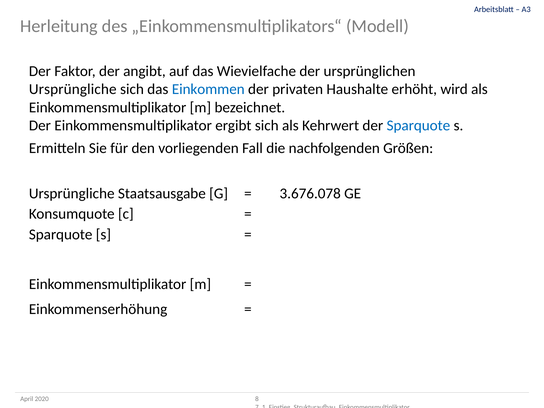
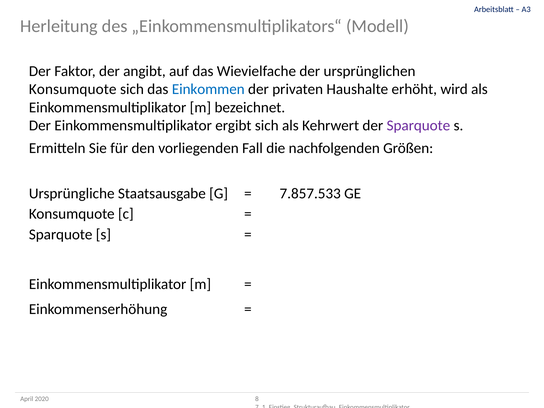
Ursprüngliche: Ursprüngliche -> Konsumquote (73, 89)
Sparquote colour: blue -> purple (418, 126)
3.676.078: 3.676.078 -> 7.857.533 (310, 194)
